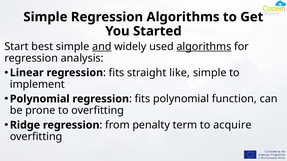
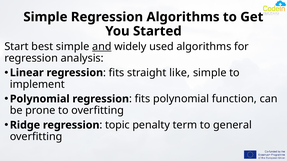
algorithms underline: present -> none (204, 47)
from: from -> topic (117, 125)
acquire: acquire -> general (232, 125)
